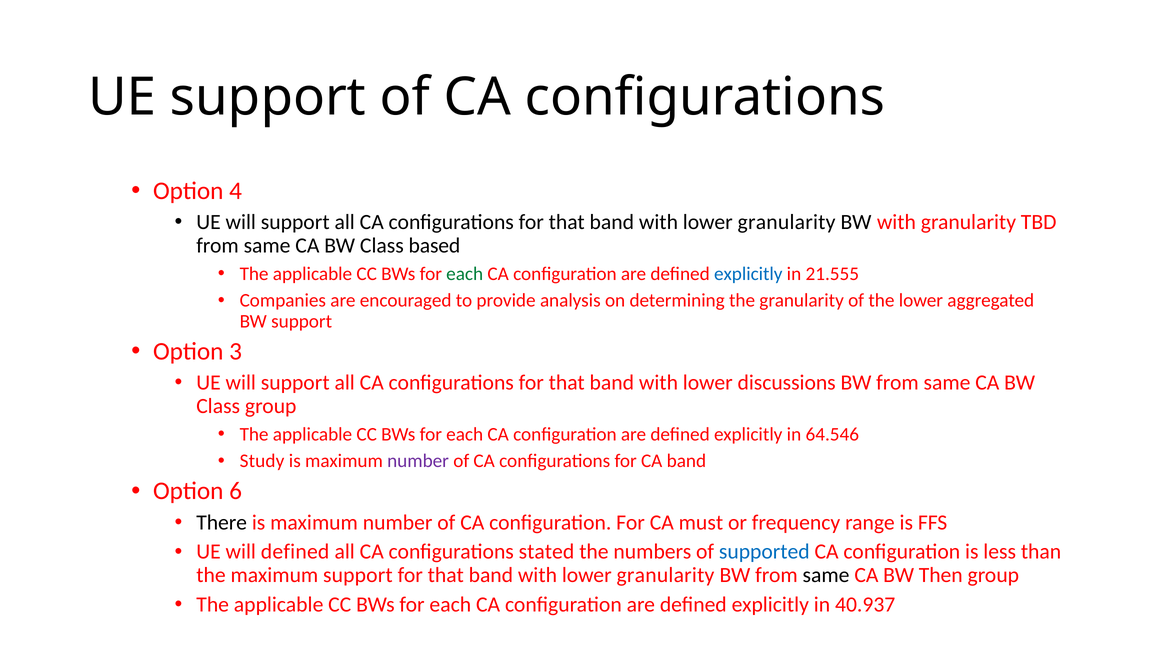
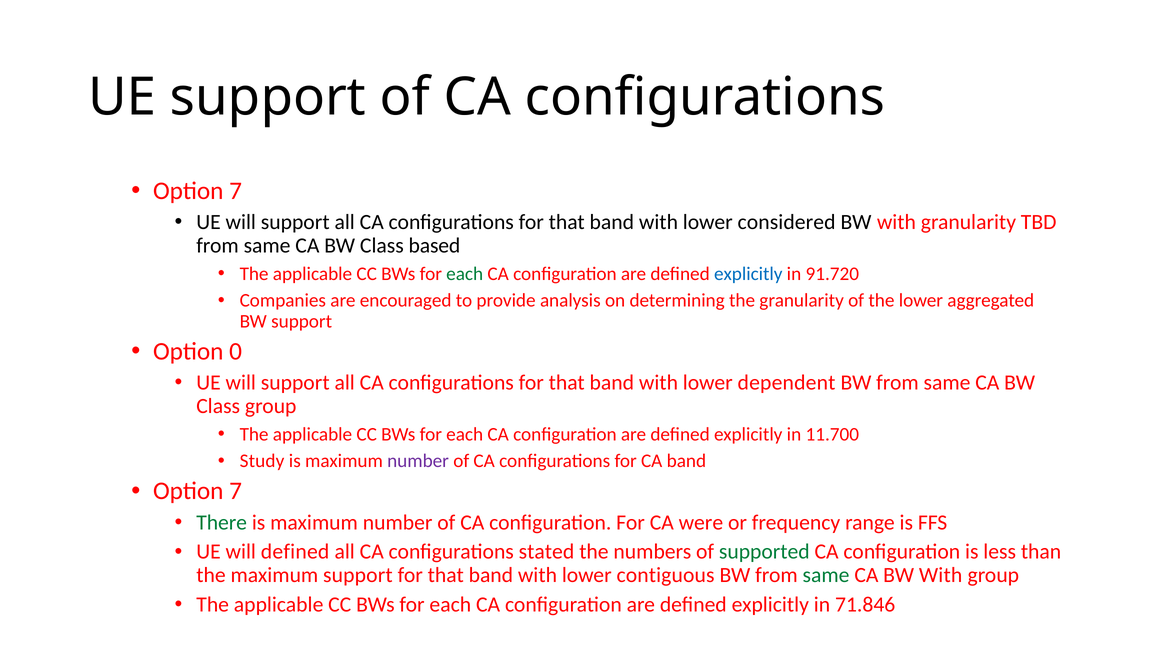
4: 4 -> 7 (236, 191)
granularity: granularity -> considered (787, 222)
21.555: 21.555 -> 91.720 (832, 274)
3: 3 -> 0 (236, 351)
discussions: discussions -> dependent (787, 383)
64.546: 64.546 -> 11.700 (832, 434)
6: 6 -> 7 (236, 491)
There colour: black -> green (222, 522)
must: must -> were (701, 522)
supported colour: blue -> green (764, 552)
granularity: granularity -> contiguous (666, 575)
same colour: black -> green (826, 575)
CA BW Then: Then -> With (941, 575)
40.937: 40.937 -> 71.846 (865, 604)
